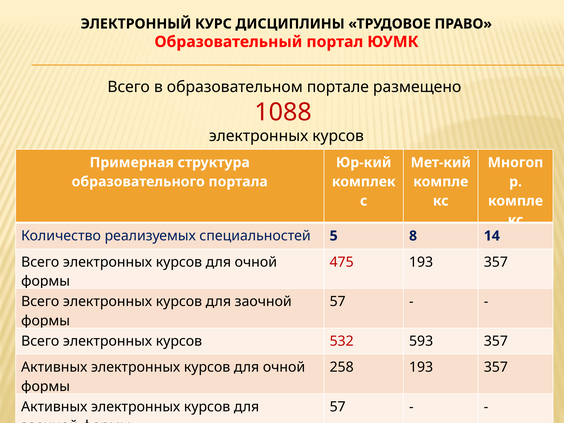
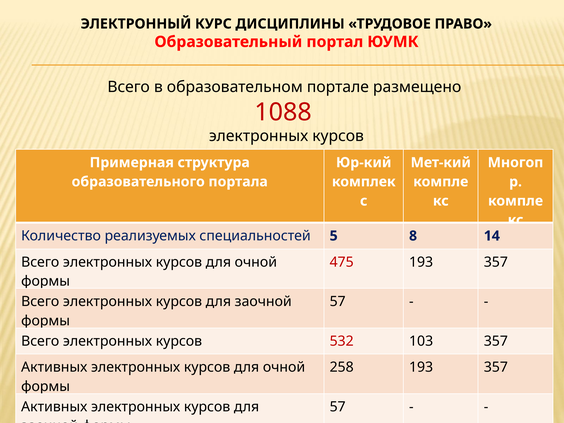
593: 593 -> 103 (421, 341)
